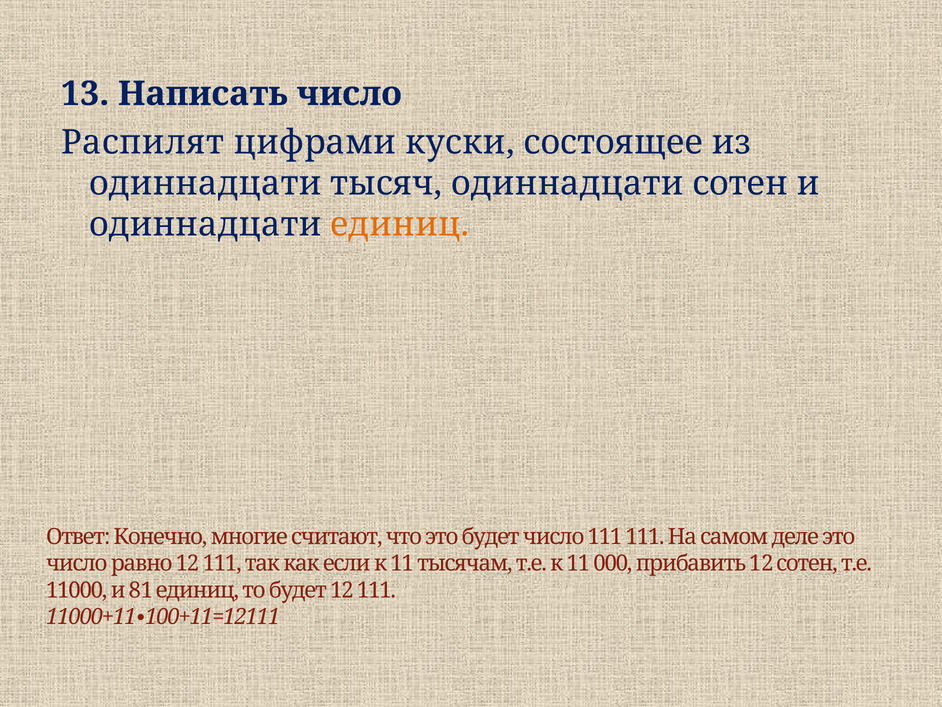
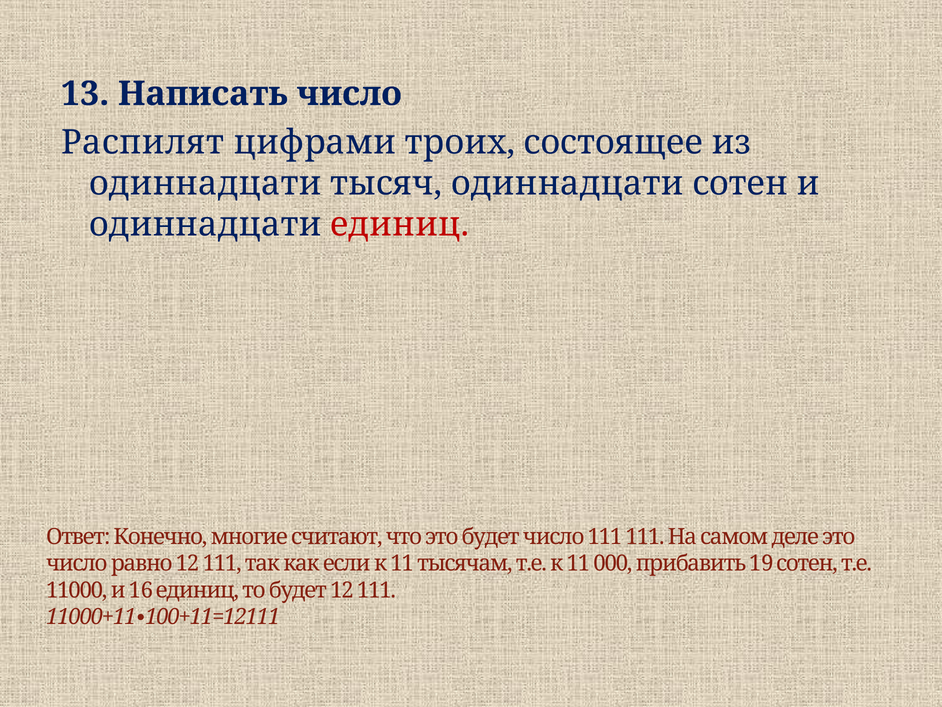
куски: куски -> троих (460, 143)
единиц colour: orange -> red (400, 224)
прибавить 12: 12 -> 19 (761, 563)
81: 81 -> 16 (141, 590)
